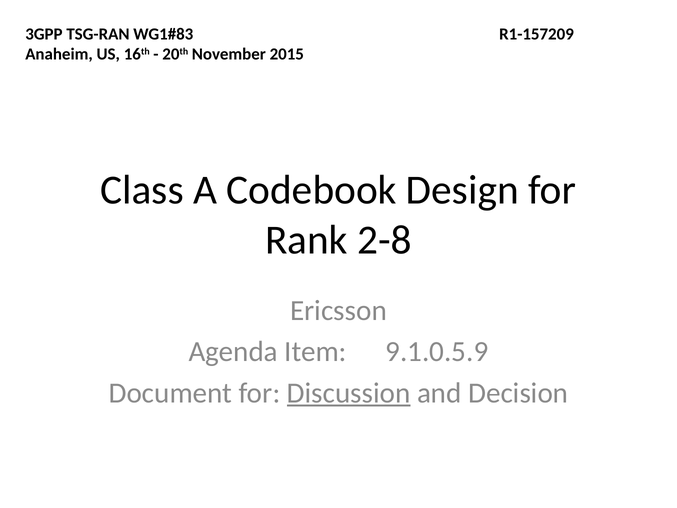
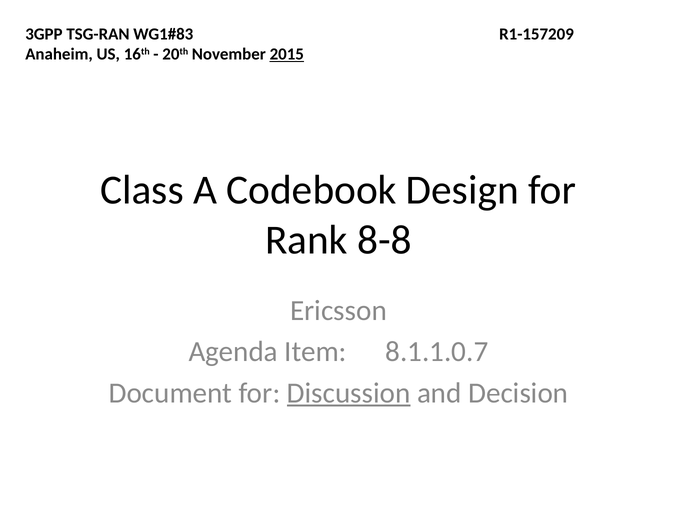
2015 underline: none -> present (287, 54)
2-8: 2-8 -> 8-8 (384, 240)
9.1.0.5.9: 9.1.0.5.9 -> 8.1.1.0.7 (437, 352)
